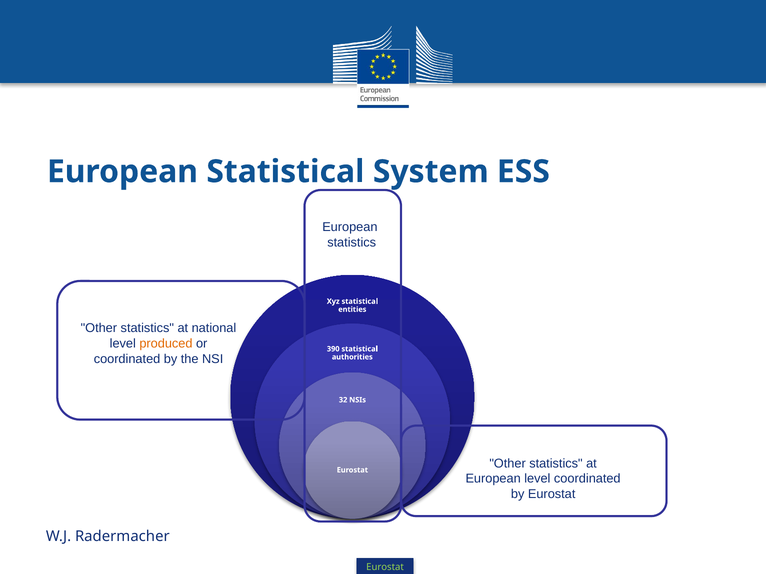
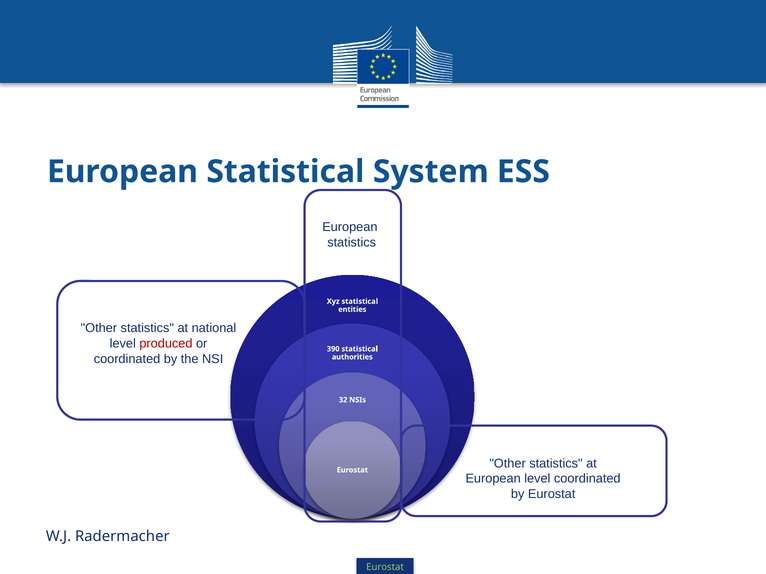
produced colour: orange -> red (166, 344)
